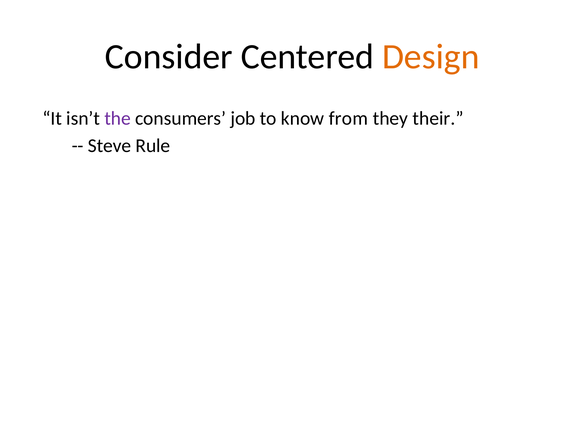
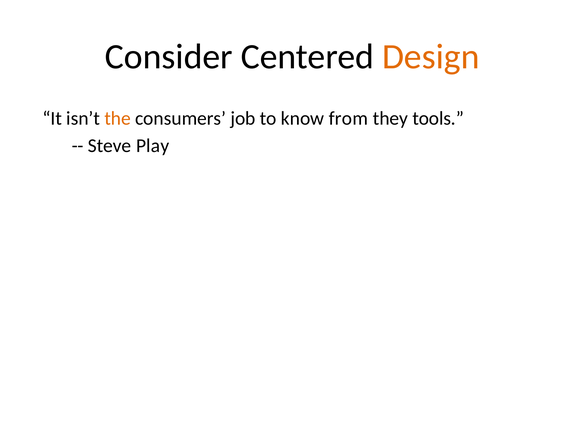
the colour: purple -> orange (118, 118)
their: their -> tools (438, 118)
Rule: Rule -> Play (153, 146)
